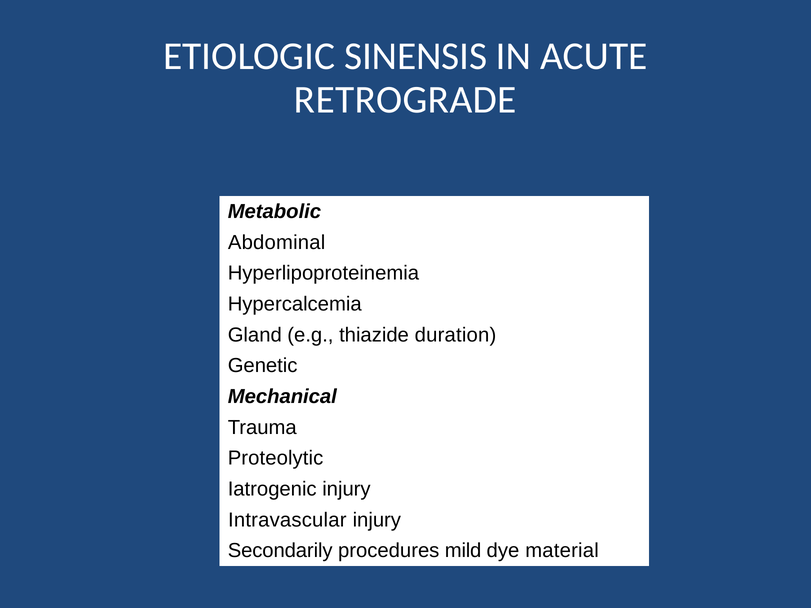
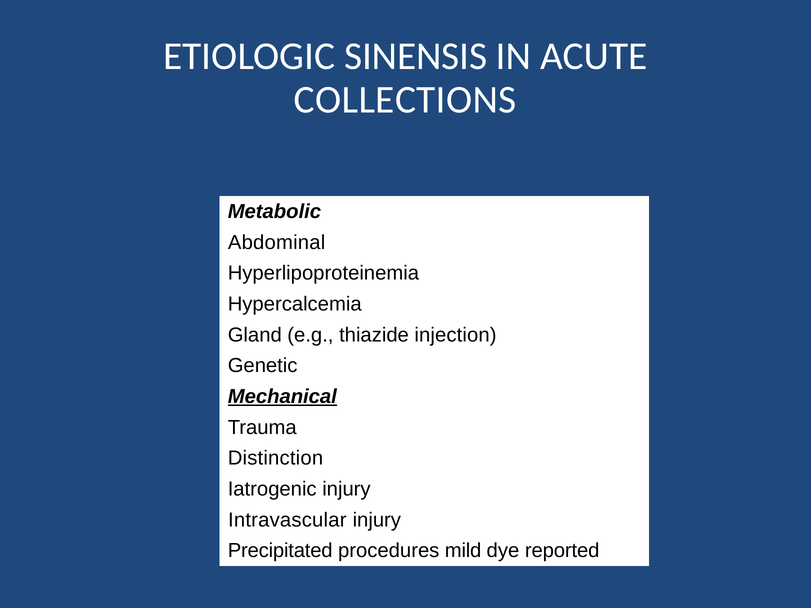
RETROGRADE: RETROGRADE -> COLLECTIONS (405, 100)
duration: duration -> injection (456, 335)
Mechanical underline: none -> present (282, 397)
Proteolytic: Proteolytic -> Distinction (275, 458)
Secondarily: Secondarily -> Precipitated (280, 551)
material: material -> reported (562, 551)
